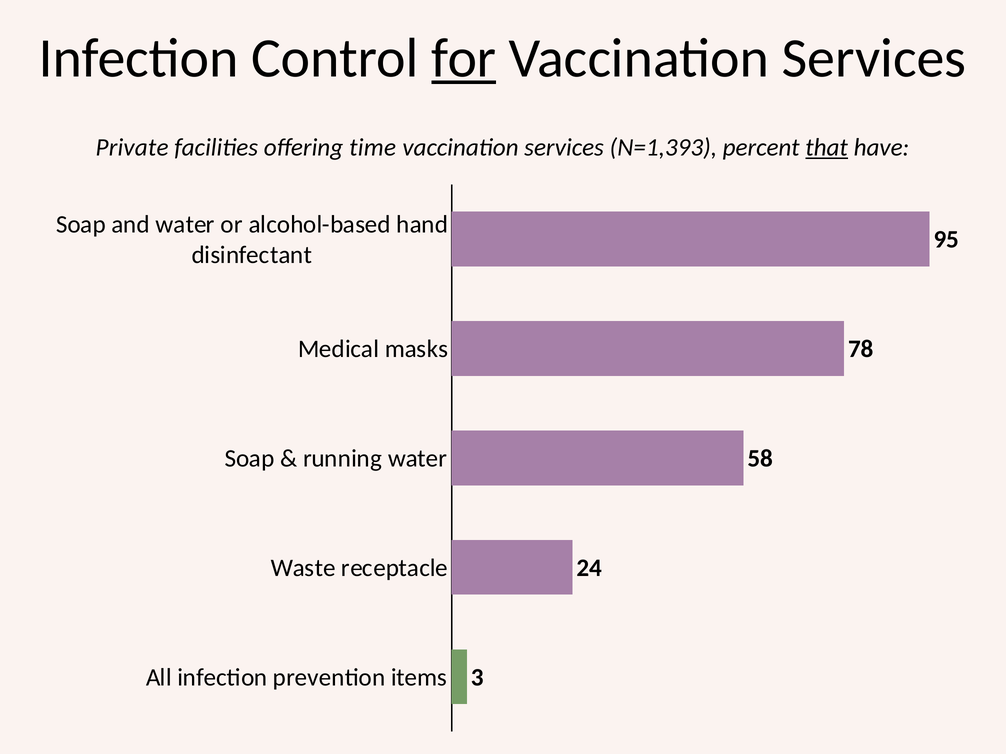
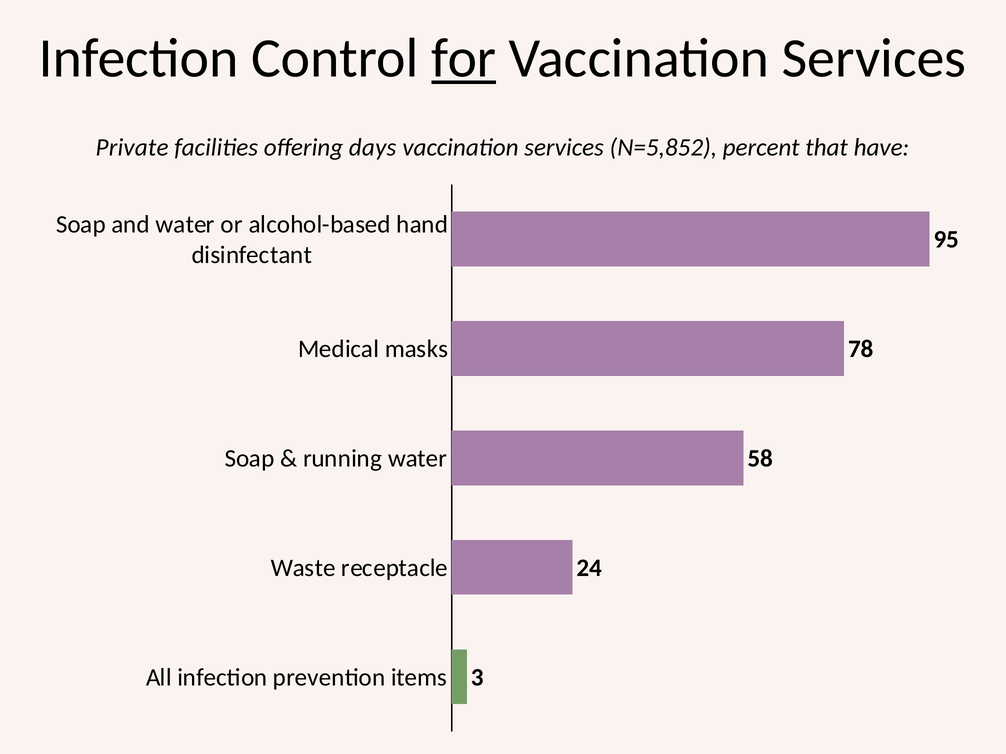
time: time -> days (373, 148)
N=1,393: N=1,393 -> N=5,852 (663, 148)
that underline: present -> none (827, 148)
